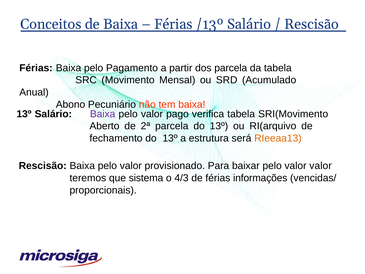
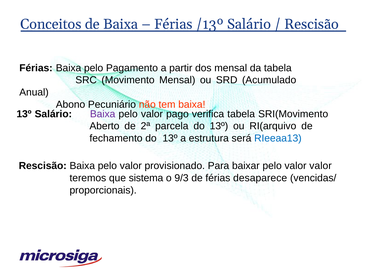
dos parcela: parcela -> mensal (231, 68)
RIeeaa13 colour: orange -> blue (278, 138)
4/3: 4/3 -> 9/3 (181, 178)
informações: informações -> desaparece (260, 178)
